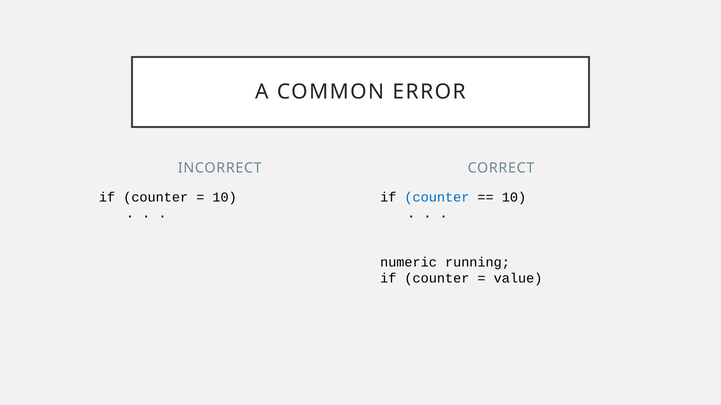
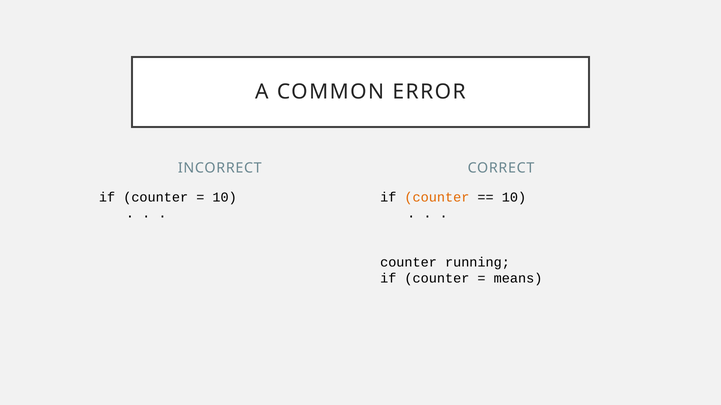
counter colour: blue -> orange (437, 198)
numeric: numeric -> counter (409, 262)
value: value -> means (518, 279)
